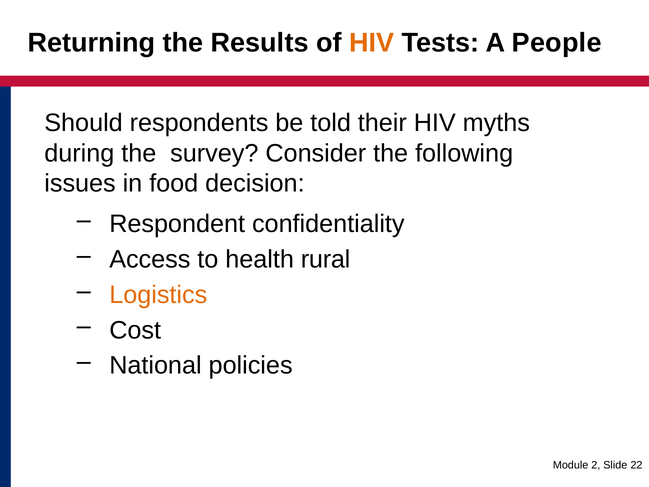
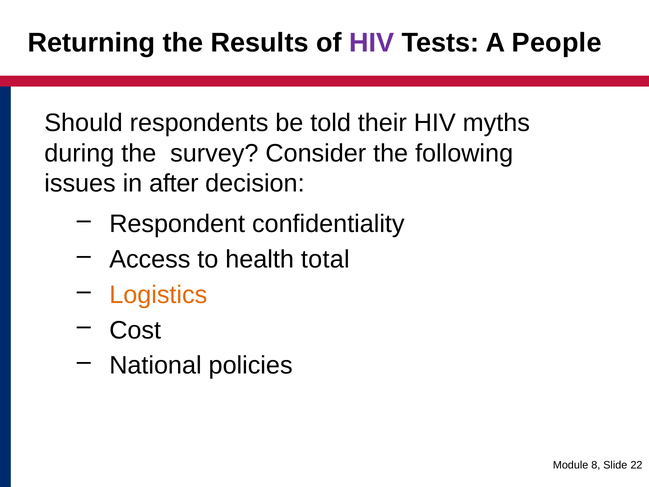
HIV colour: orange -> purple (372, 43)
food: food -> after (174, 184)
rural: rural -> total (325, 259)
2: 2 -> 8 (596, 465)
